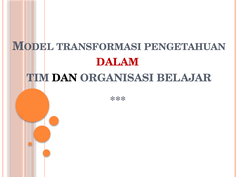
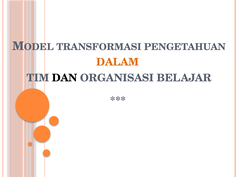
DALAM colour: red -> orange (118, 62)
